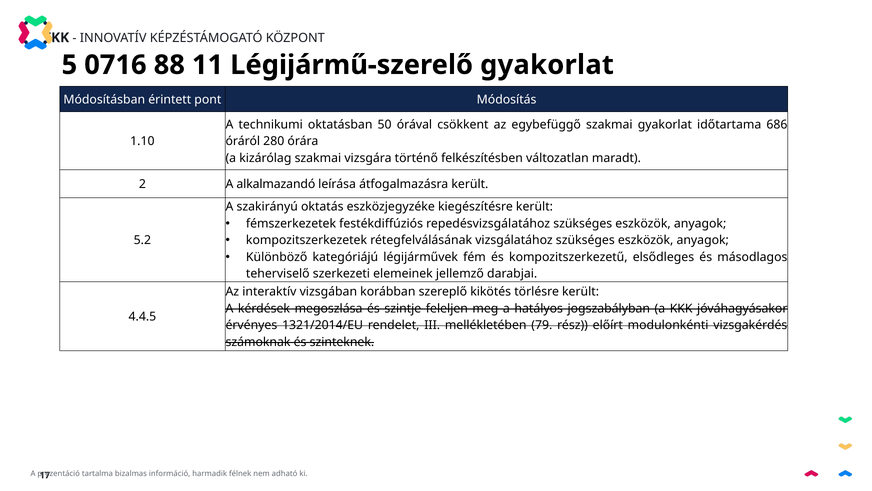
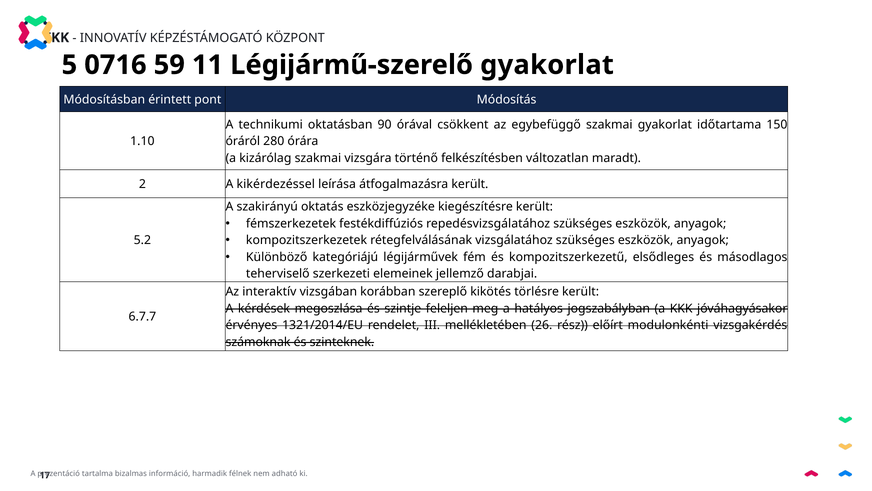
88: 88 -> 59 (169, 65)
50: 50 -> 90 (385, 125)
686: 686 -> 150 (777, 125)
alkalmazandó: alkalmazandó -> kikérdezéssel (276, 184)
4.4.5: 4.4.5 -> 6.7.7 (142, 317)
79: 79 -> 26 (542, 325)
